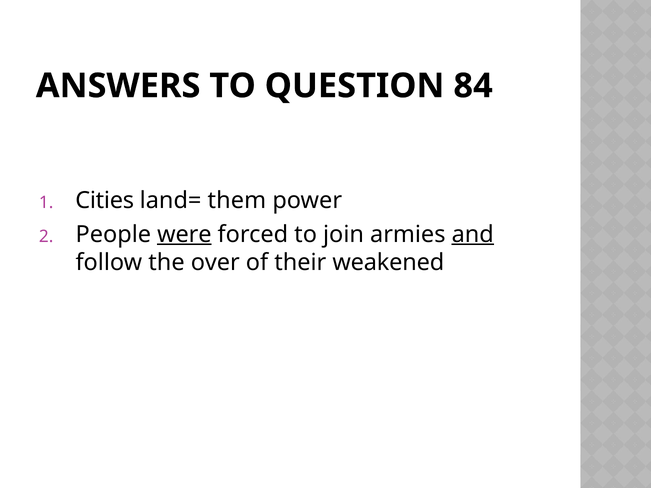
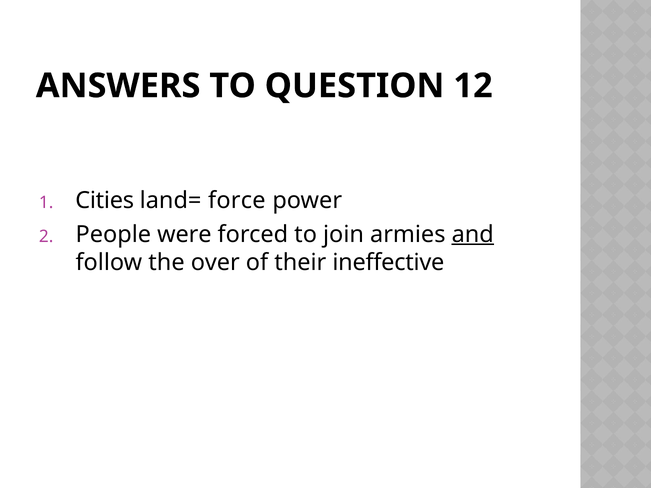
84: 84 -> 12 (473, 86)
them: them -> force (237, 201)
were underline: present -> none (184, 234)
weakened: weakened -> ineffective (388, 263)
